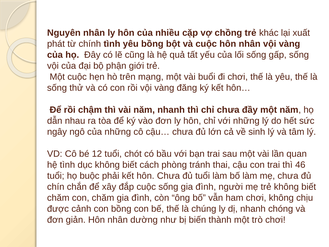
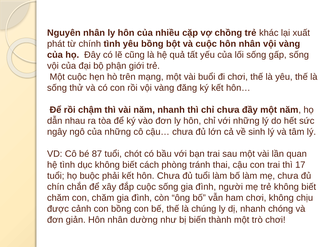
12: 12 -> 87 (97, 154)
46: 46 -> 17 (300, 165)
